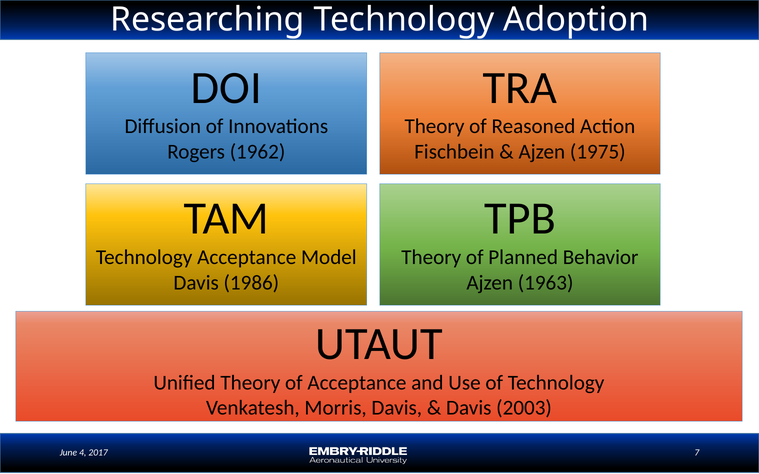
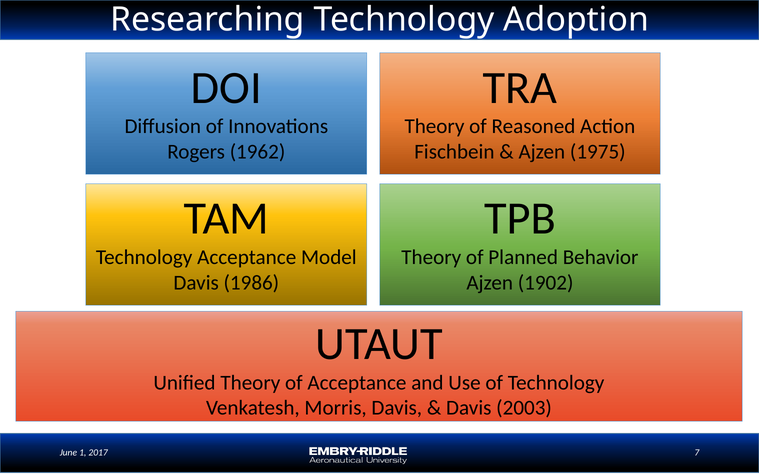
1963: 1963 -> 1902 (546, 283)
4: 4 -> 1 (83, 453)
